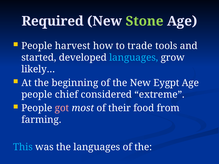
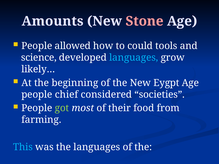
Required: Required -> Amounts (52, 21)
Stone colour: light green -> pink (145, 21)
harvest: harvest -> allowed (73, 46)
trade: trade -> could (140, 46)
started: started -> science (39, 58)
extreme: extreme -> societies (160, 95)
got colour: pink -> light green (62, 108)
